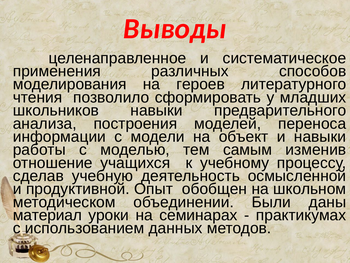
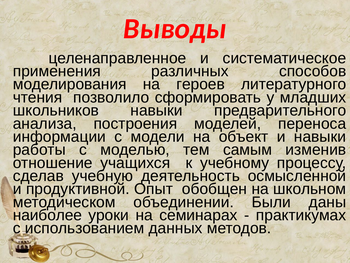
материал: материал -> наиболее (47, 215)
